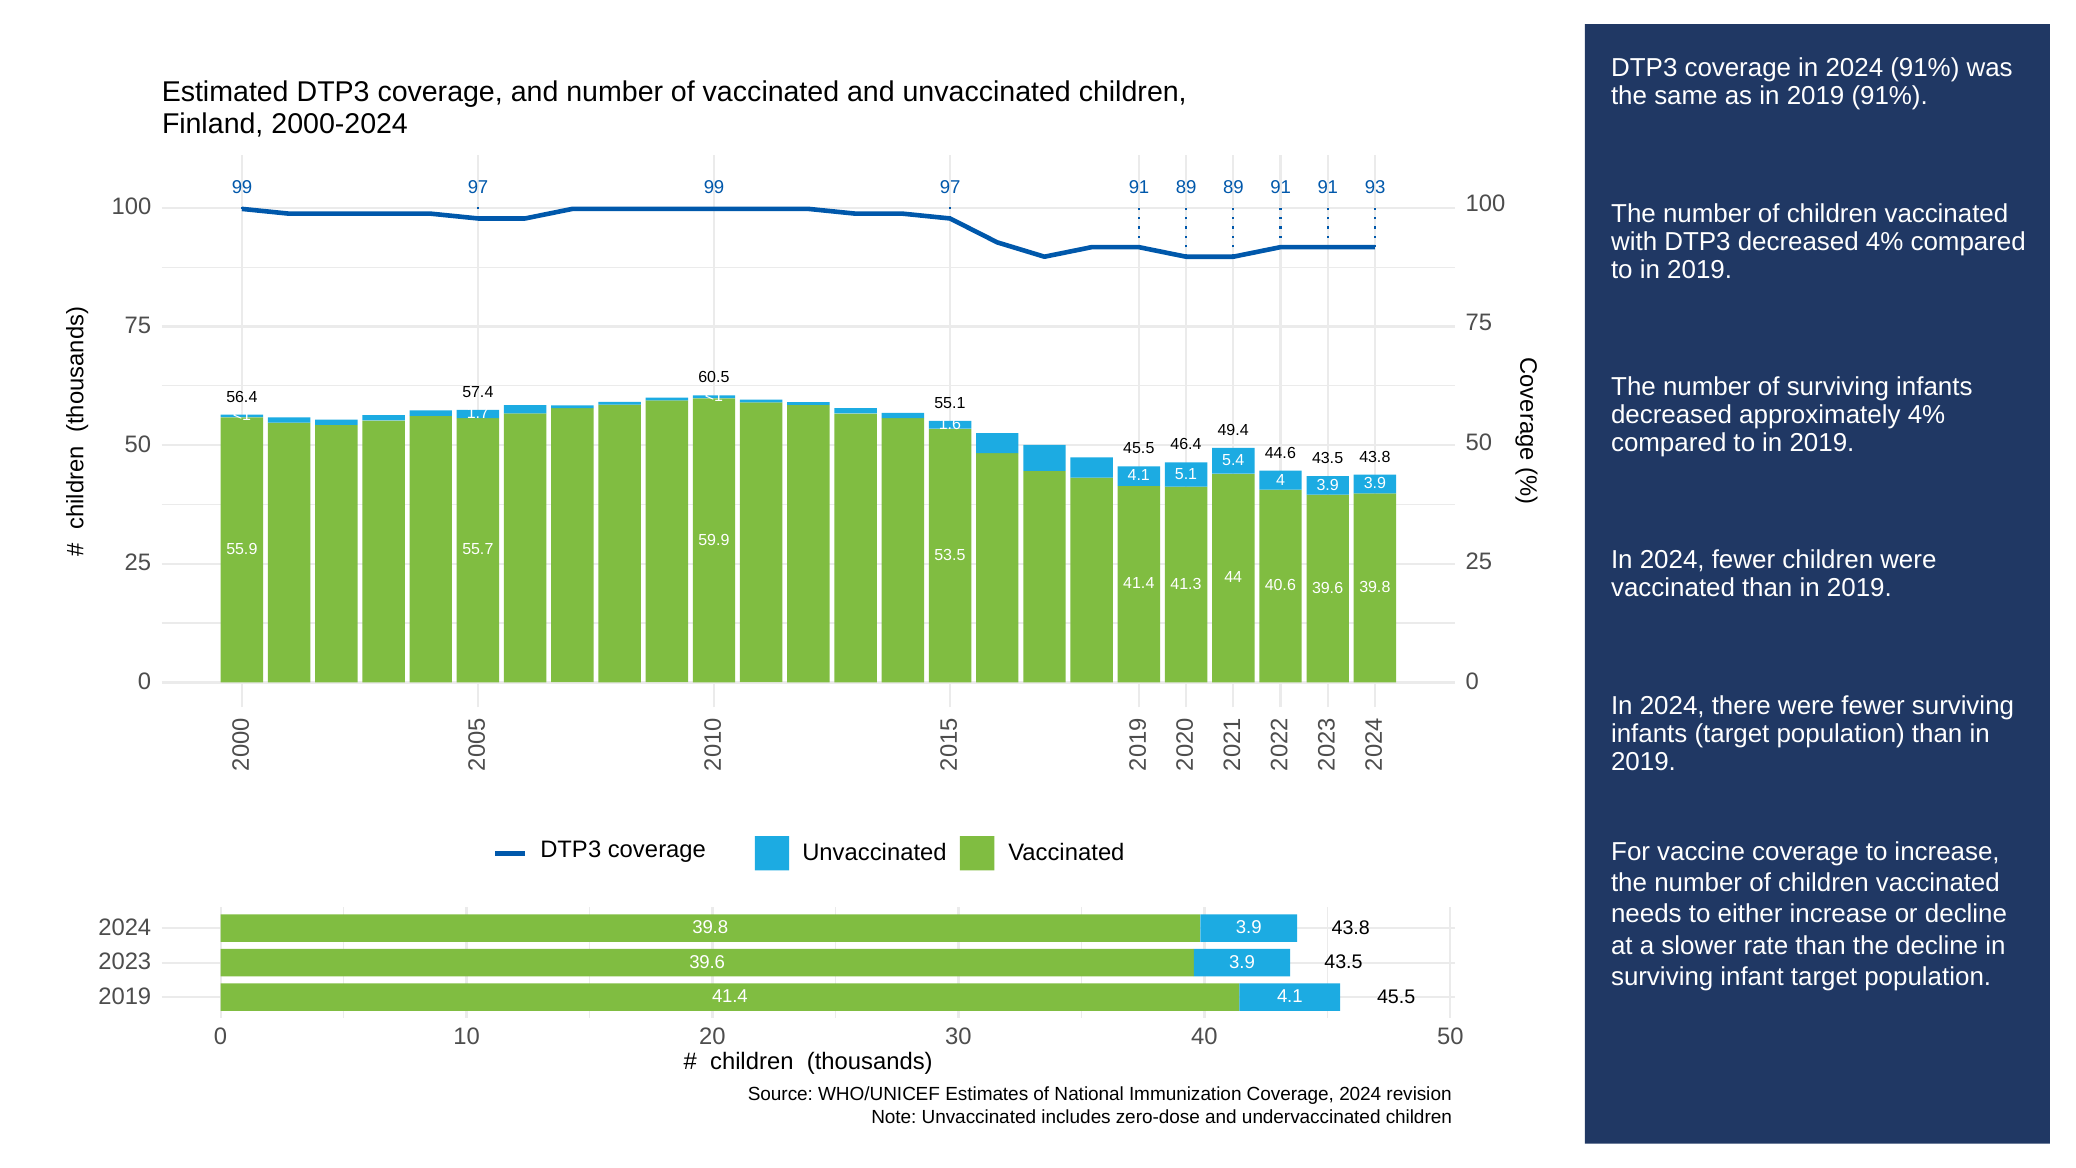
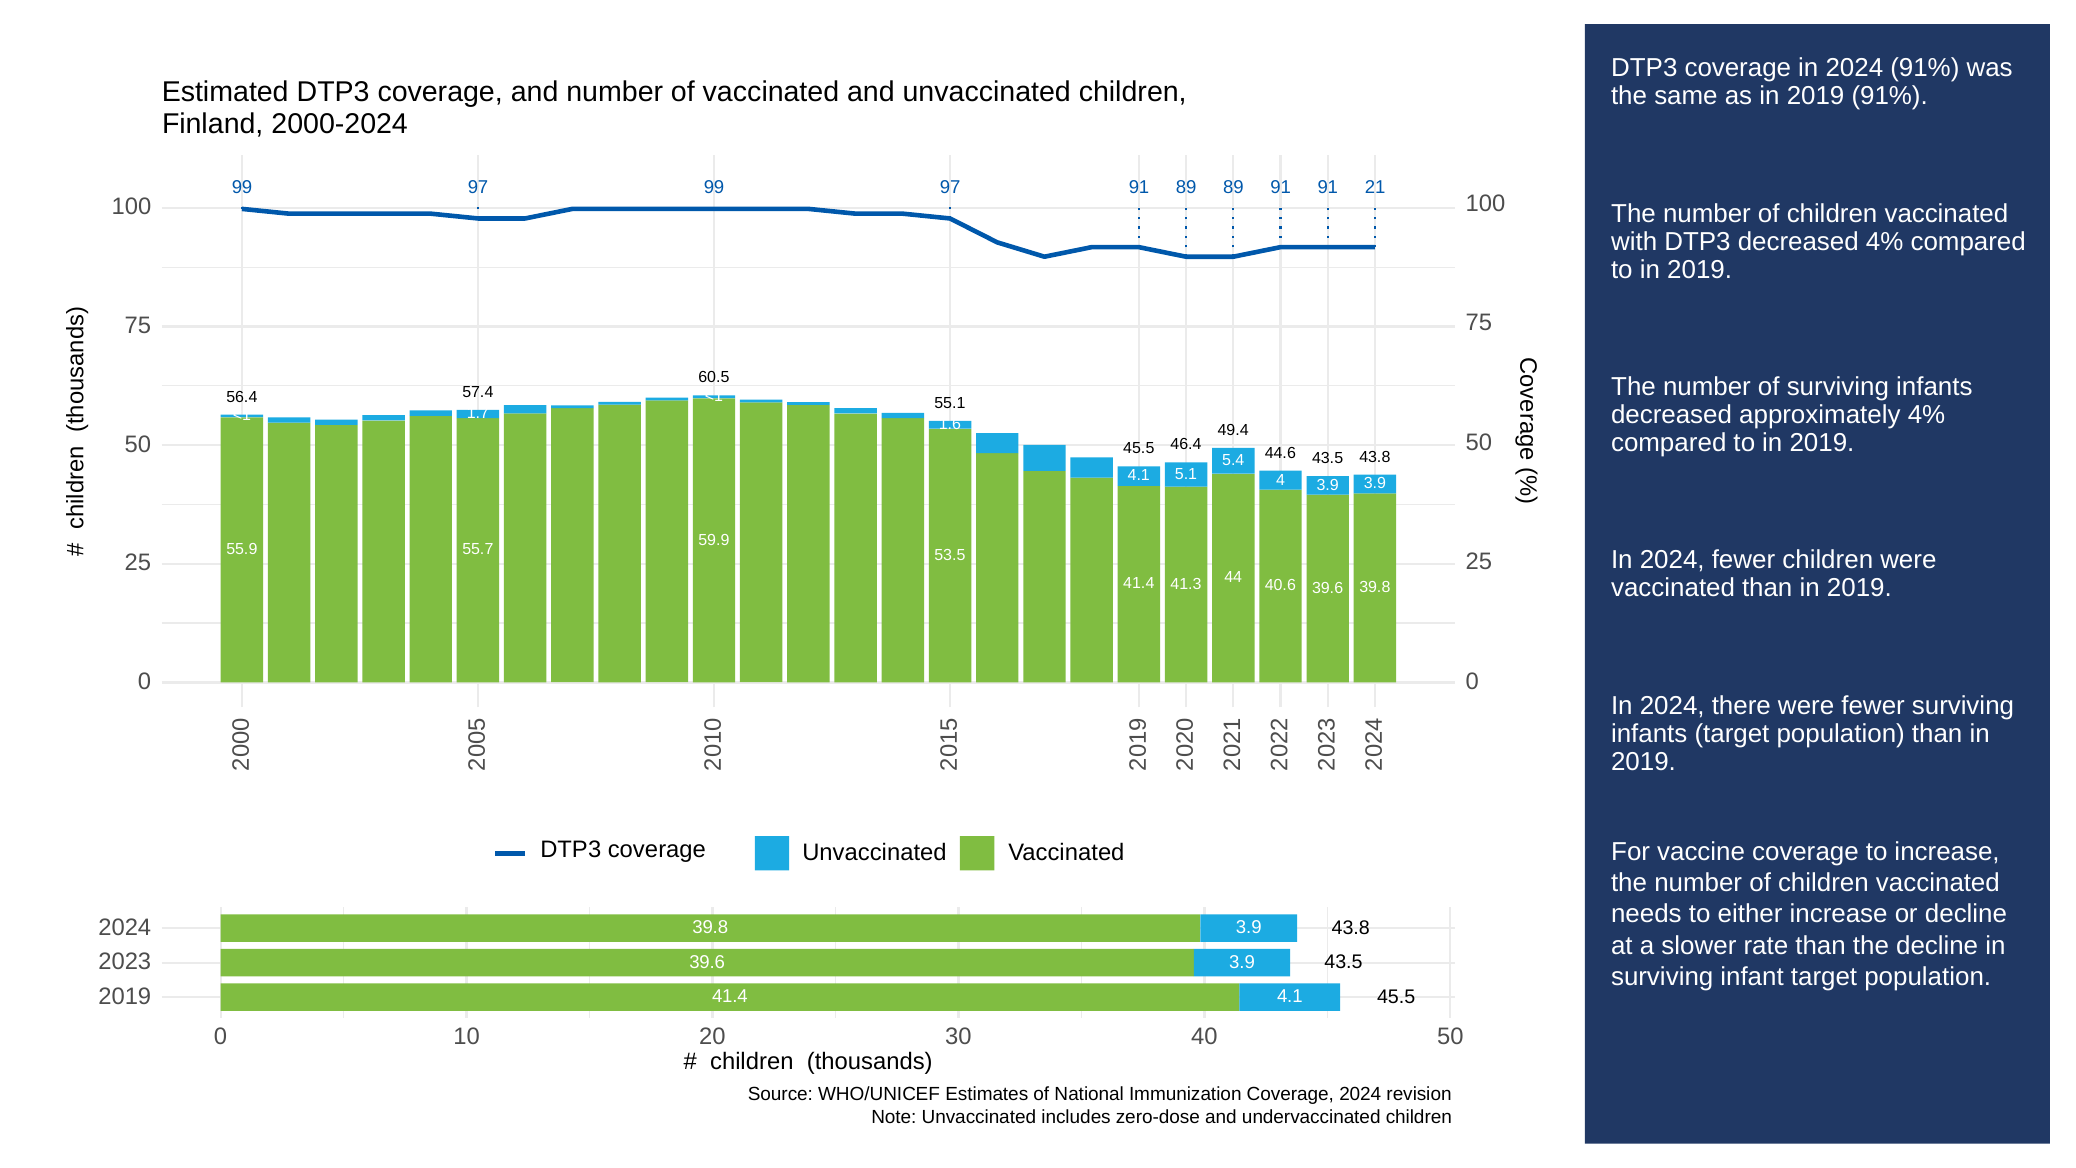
93: 93 -> 21 (1375, 187)
